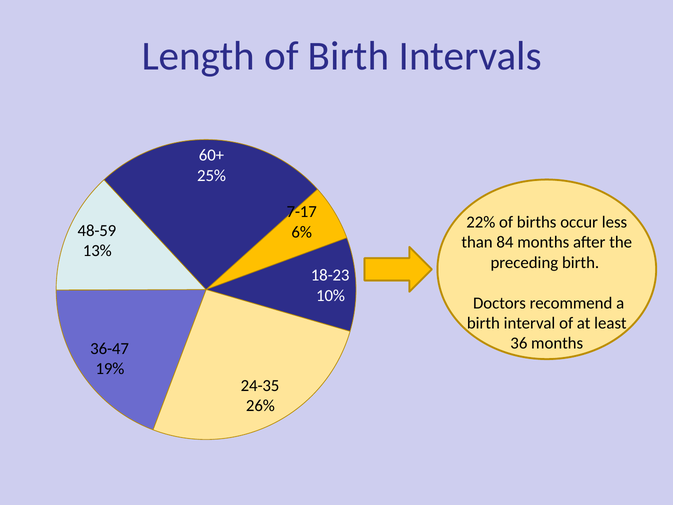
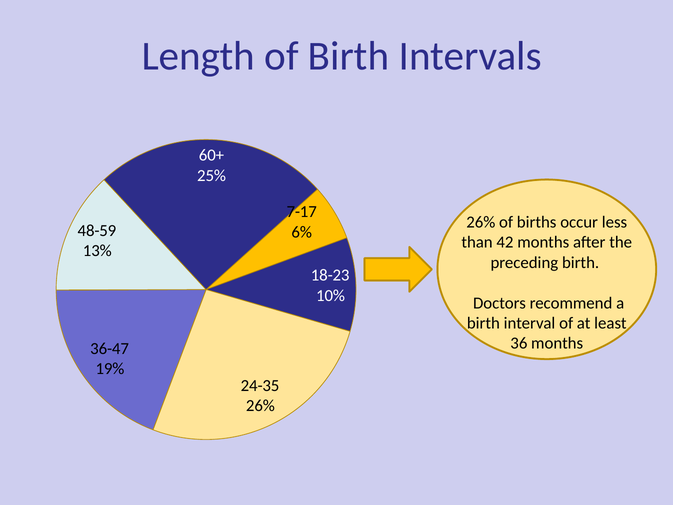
22%: 22% -> 26% (481, 222)
84: 84 -> 42 (505, 242)
